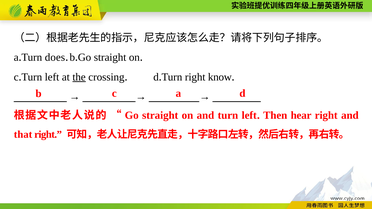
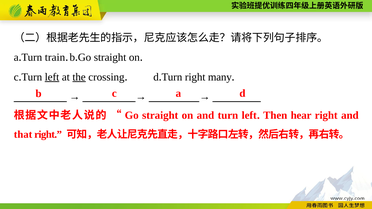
does: does -> train (55, 57)
left underline: none -> present (52, 77)
know: know -> many (220, 77)
